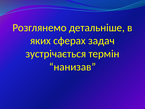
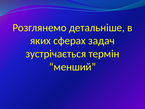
нанизав: нанизав -> менший (73, 67)
